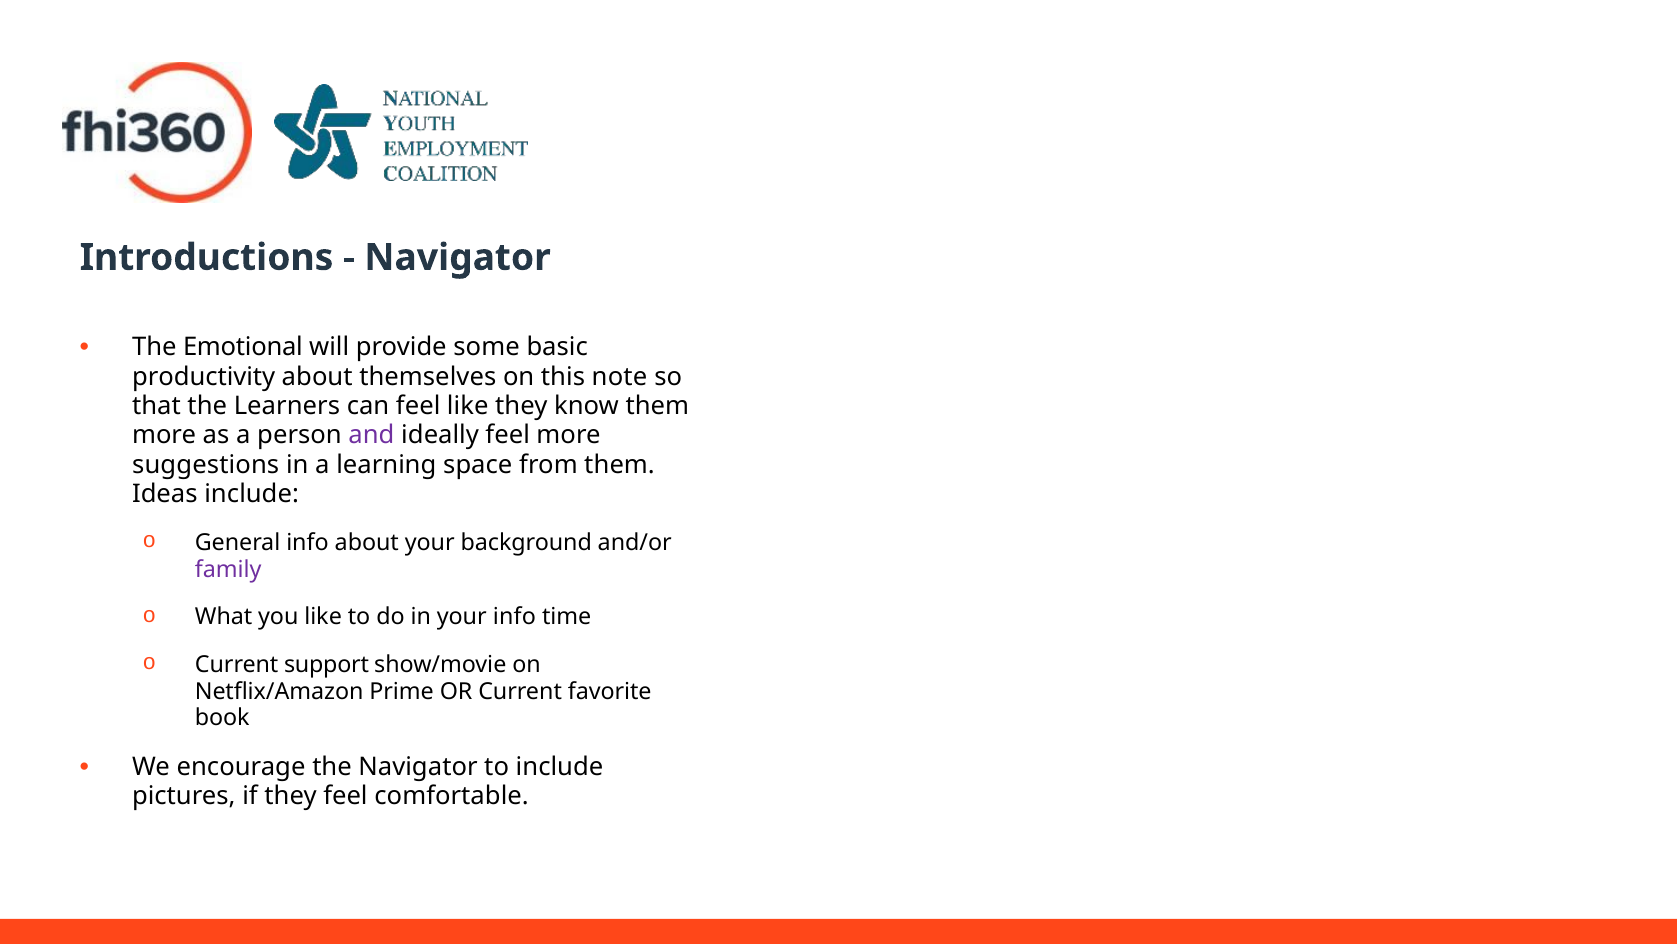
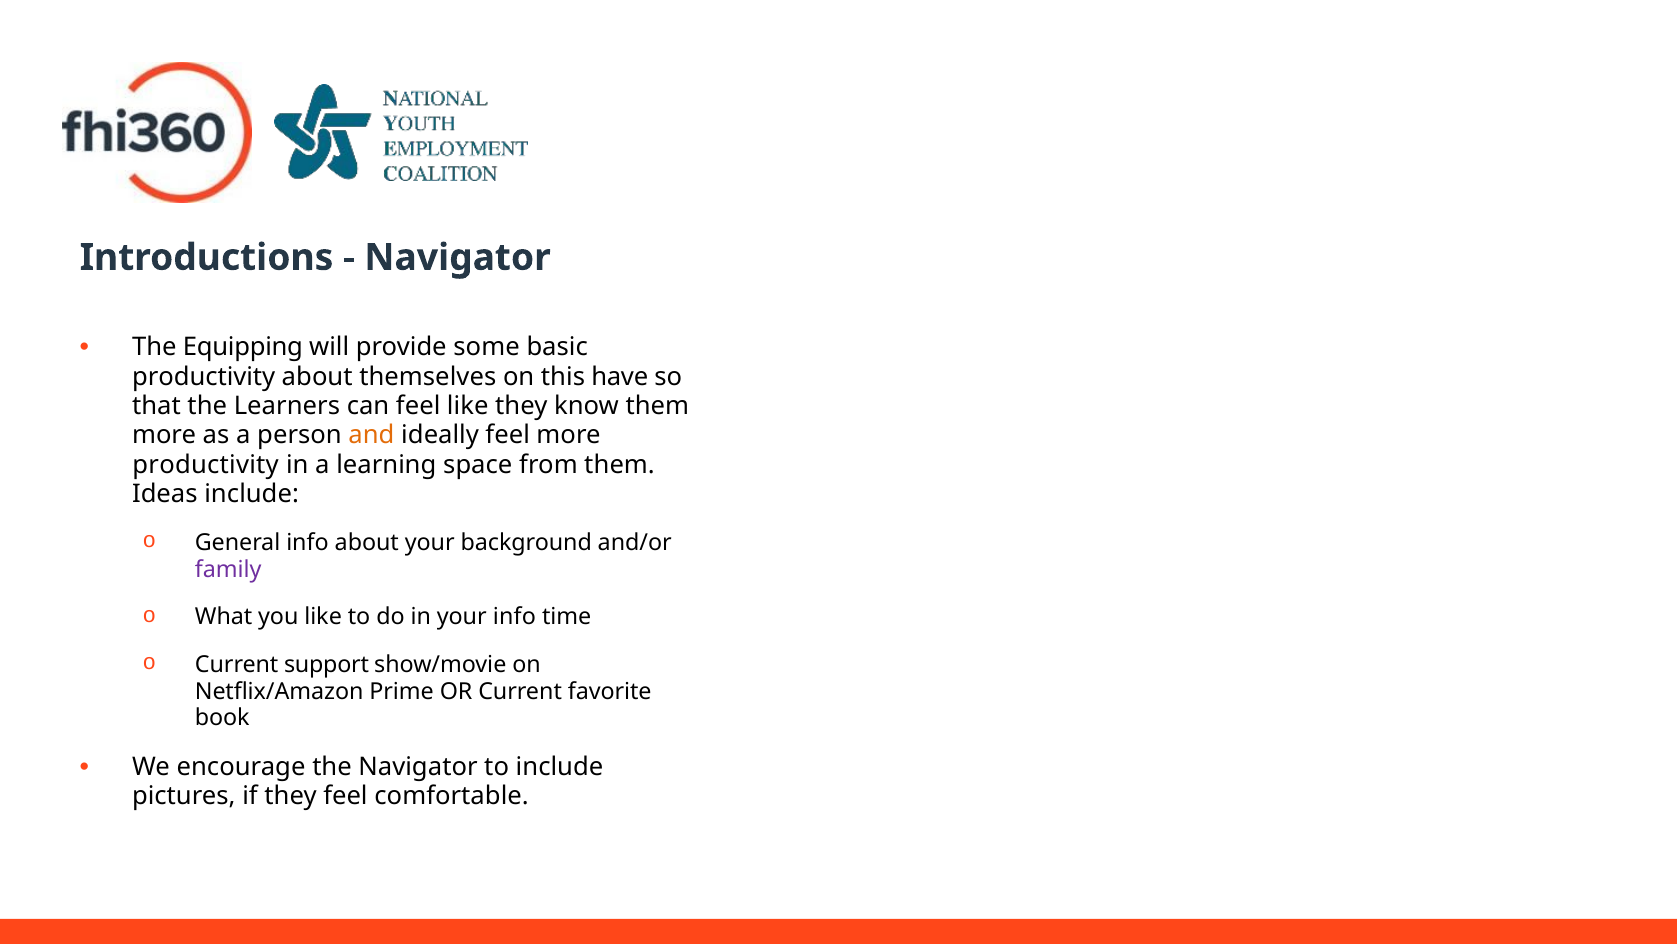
Emotional: Emotional -> Equipping (243, 347)
note: note -> have (620, 377)
and colour: purple -> orange (371, 435)
suggestions: suggestions -> productivity (206, 464)
